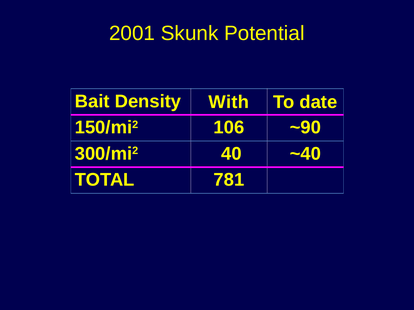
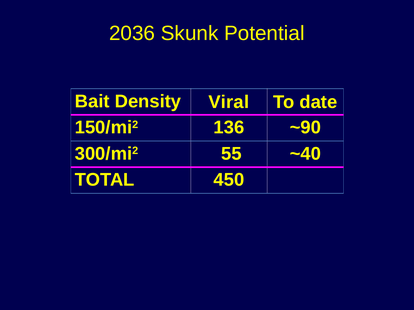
2001: 2001 -> 2036 (132, 33)
With: With -> Viral (229, 102)
106: 106 -> 136 (229, 128)
40: 40 -> 55 (232, 154)
781: 781 -> 450 (229, 180)
